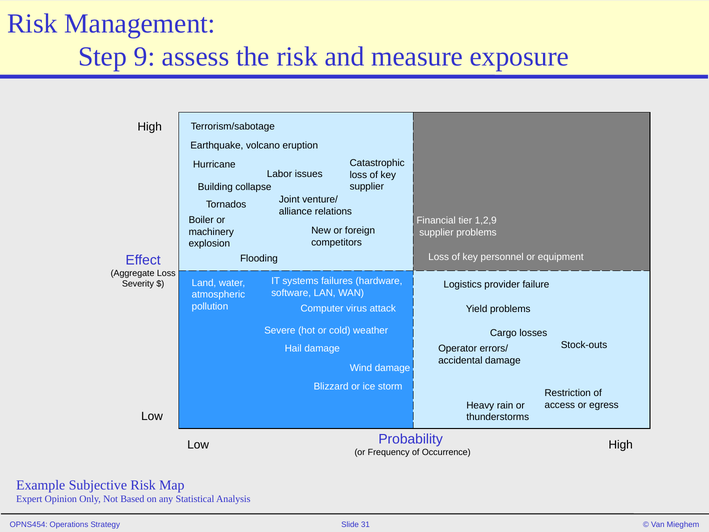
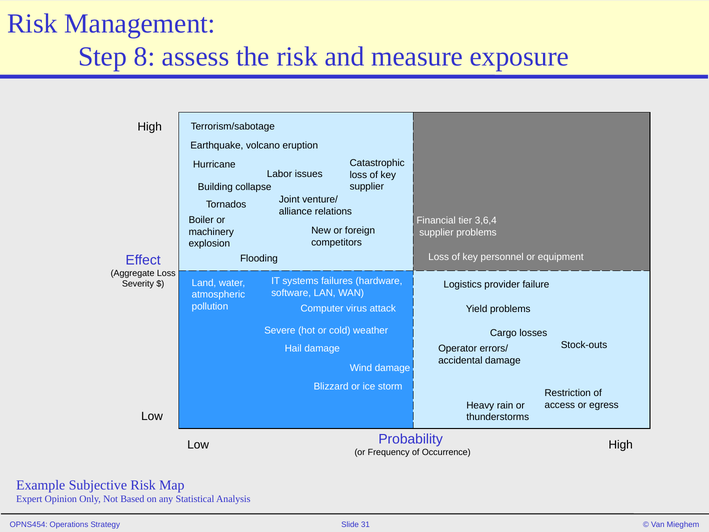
9: 9 -> 8 (144, 56)
1,2,9: 1,2,9 -> 3,6,4 (486, 220)
